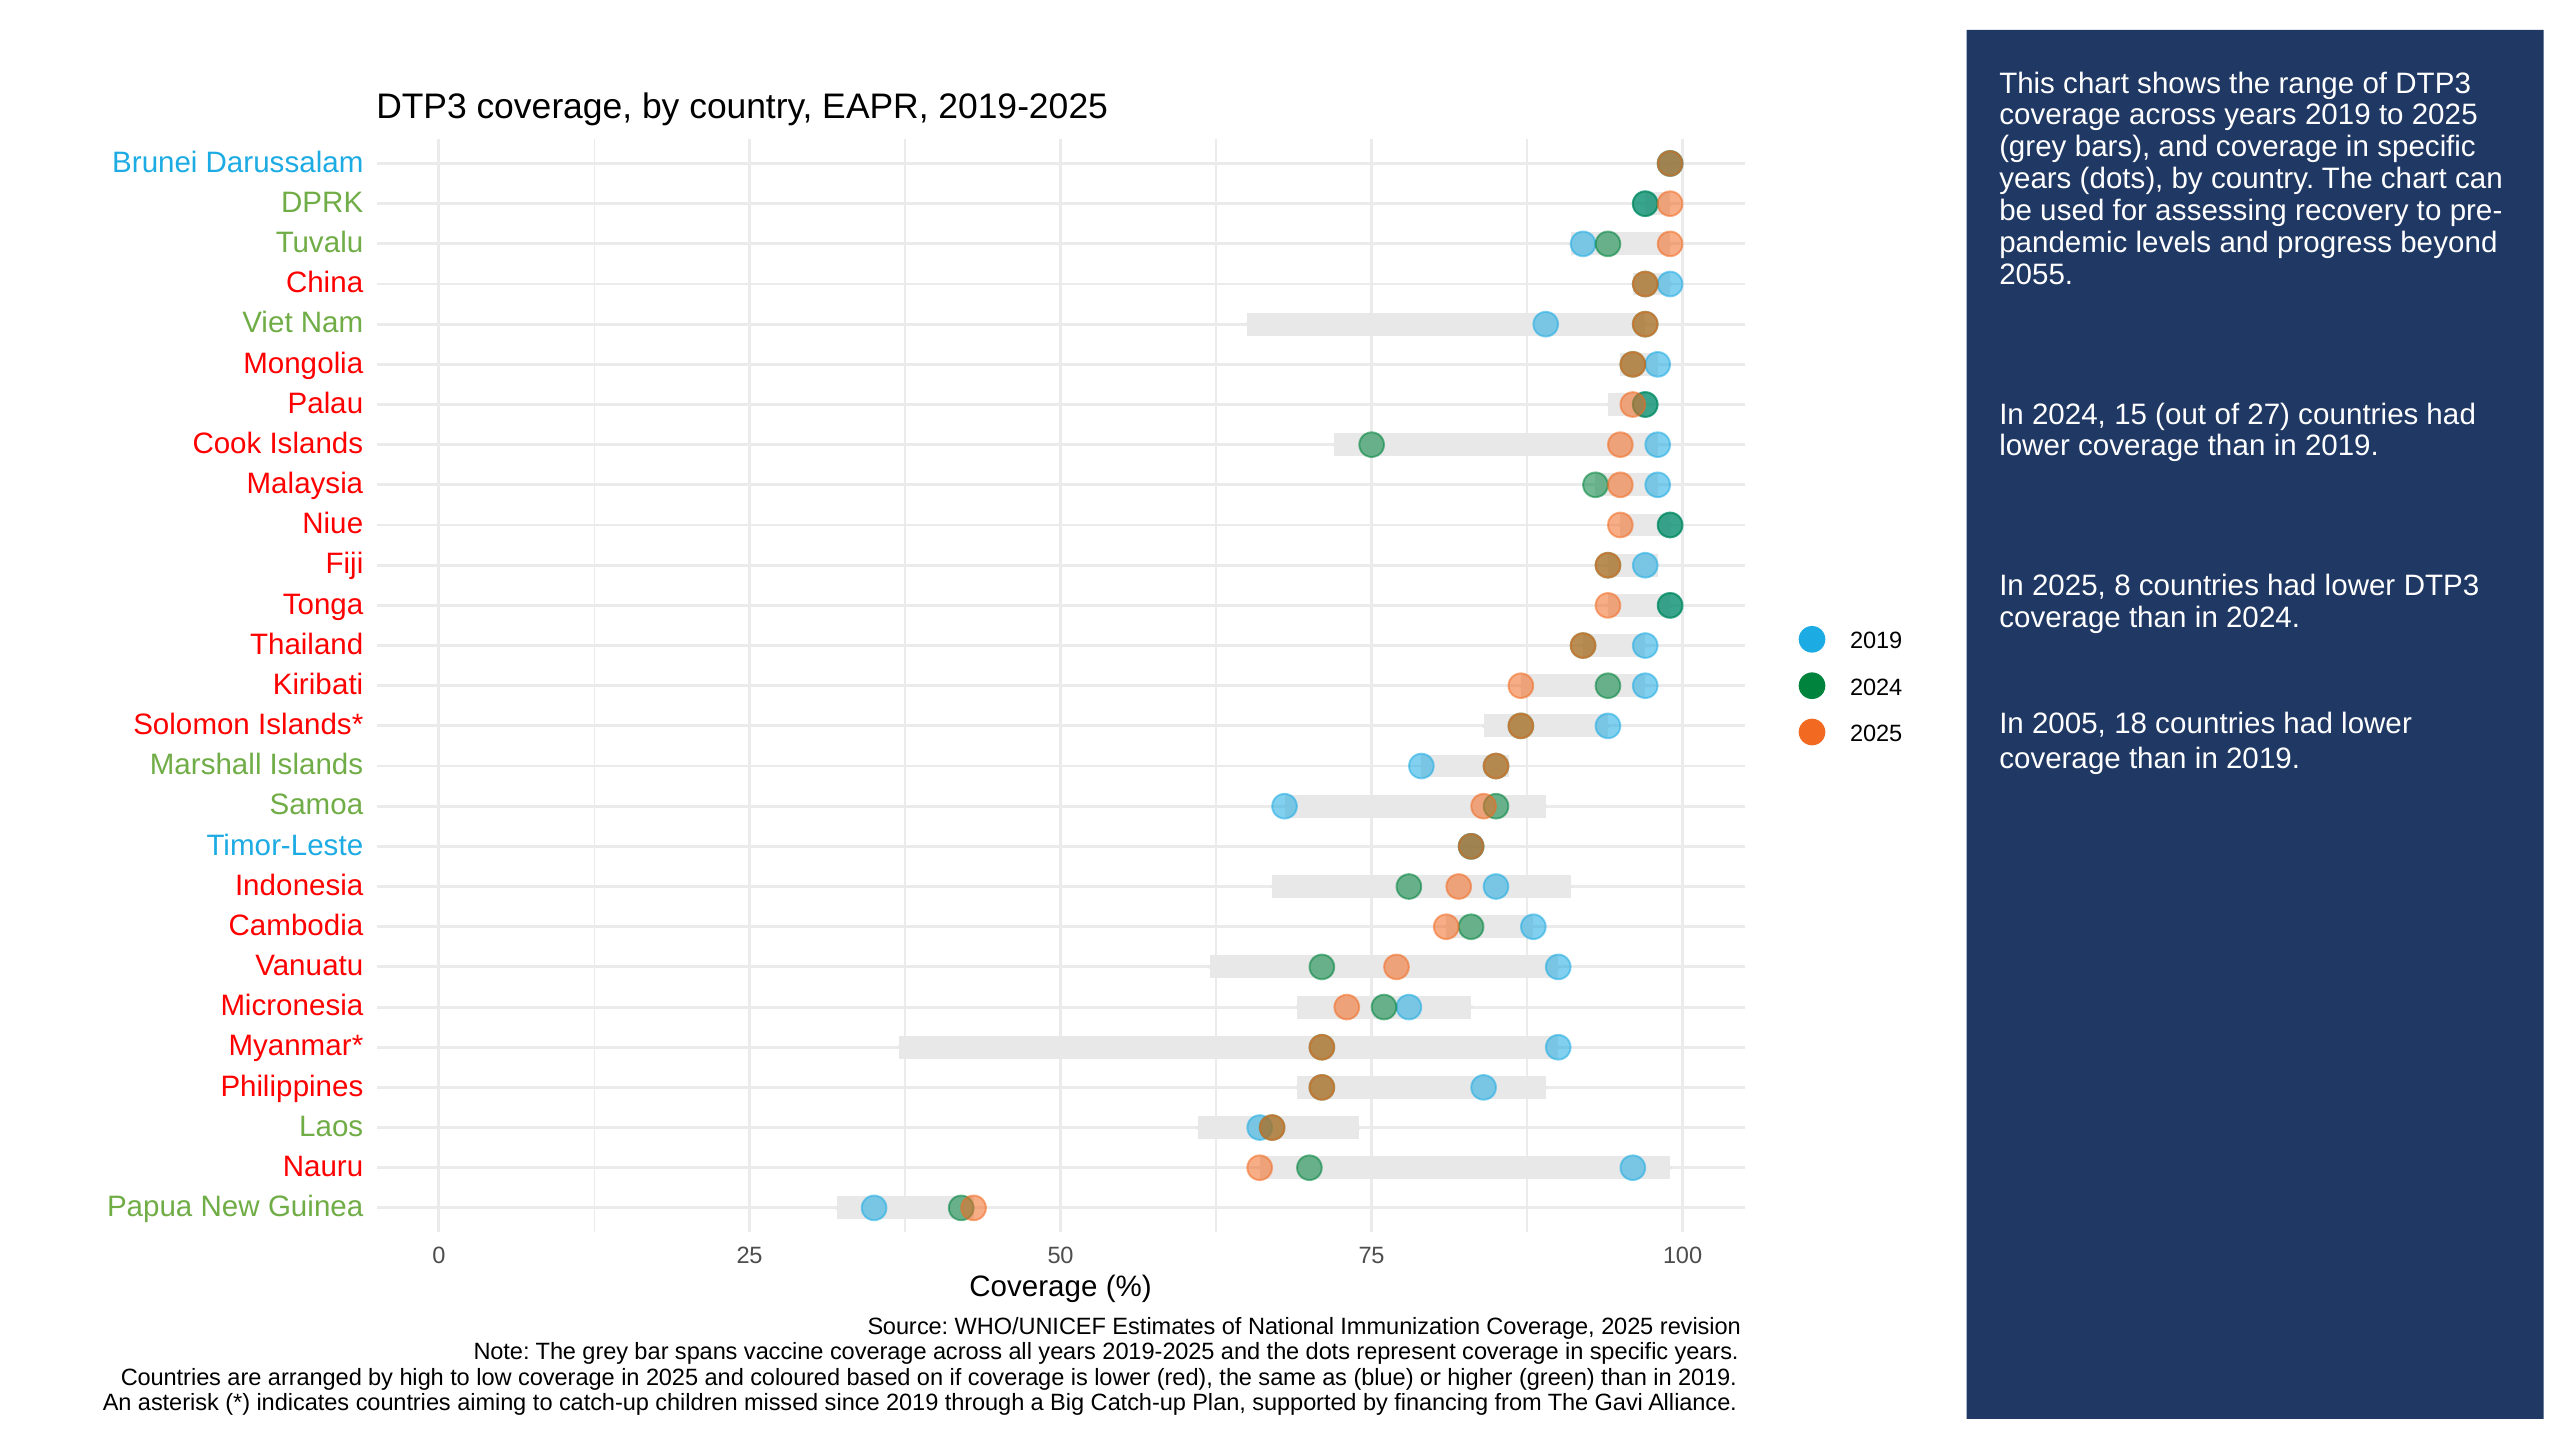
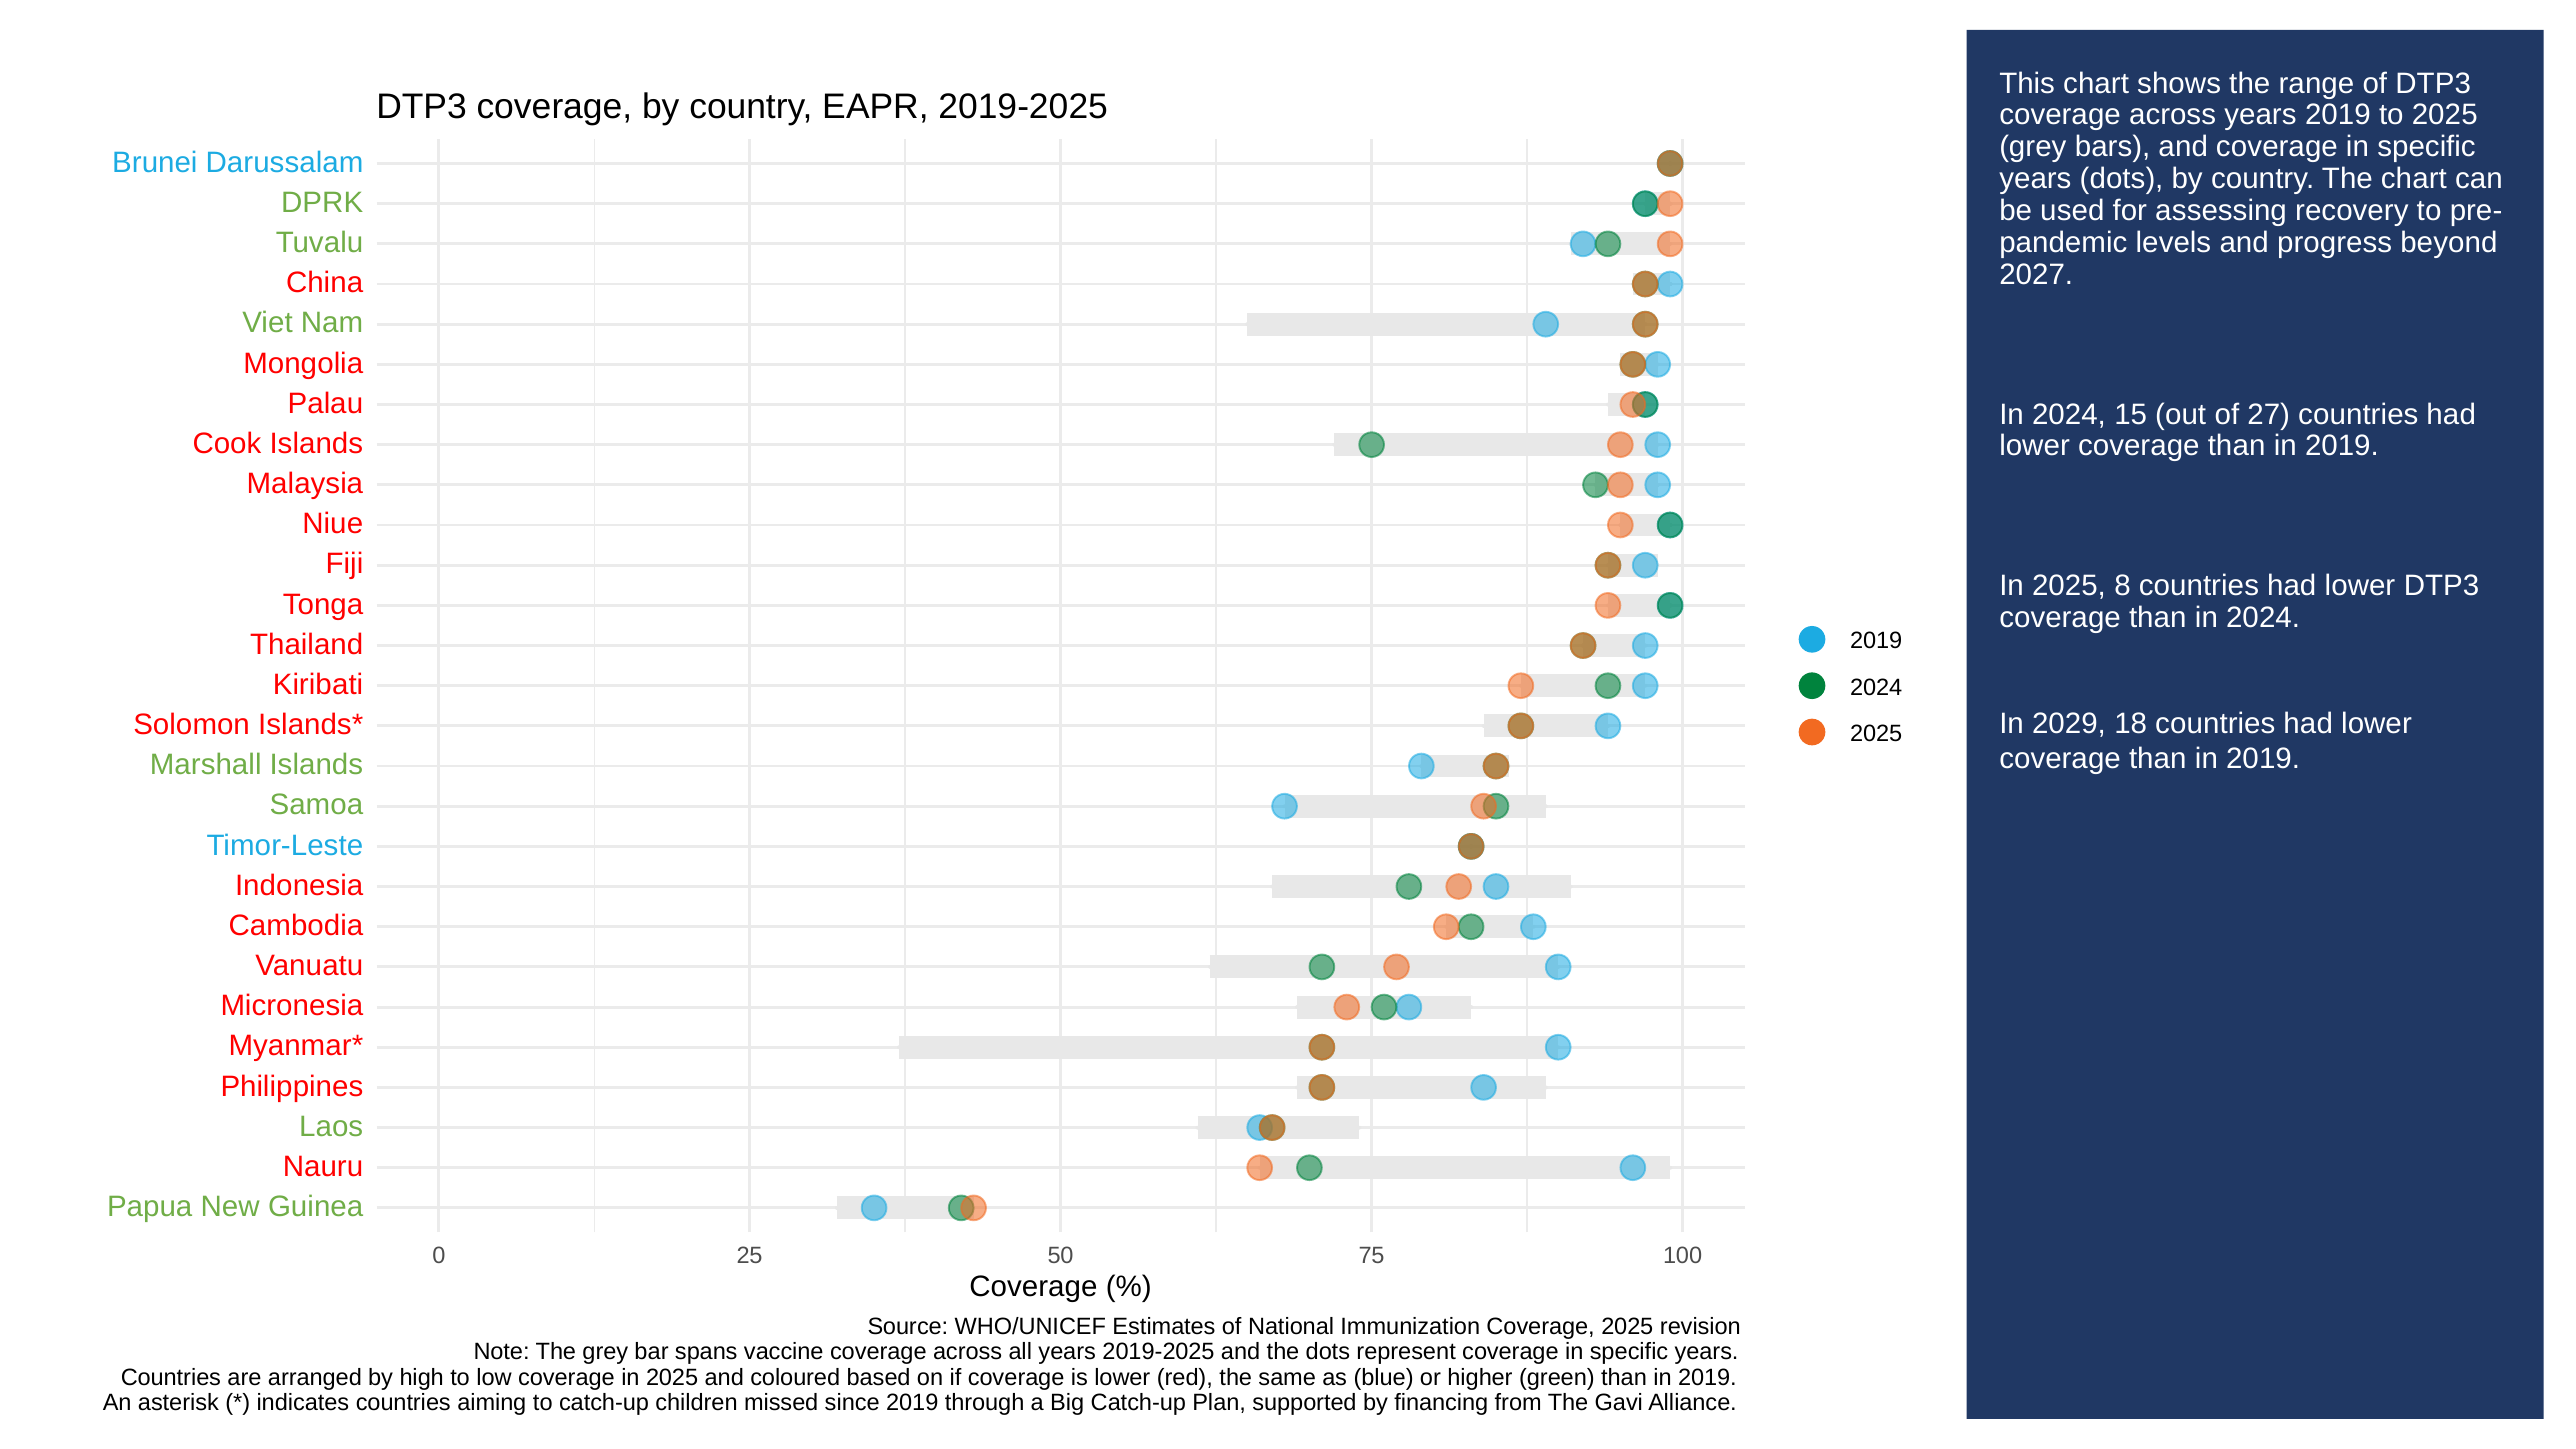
2055: 2055 -> 2027 (2036, 275)
2005: 2005 -> 2029 (2069, 724)
